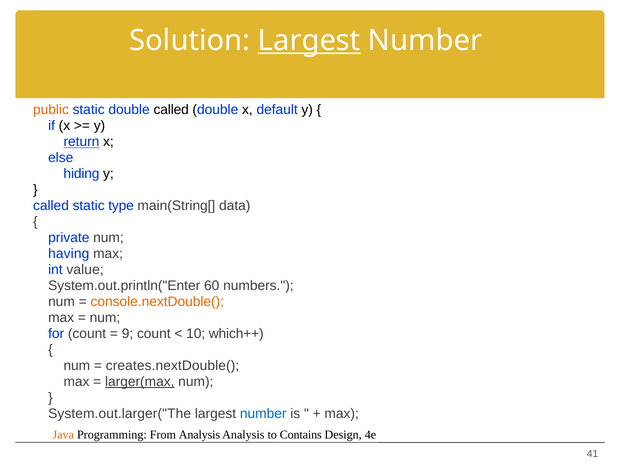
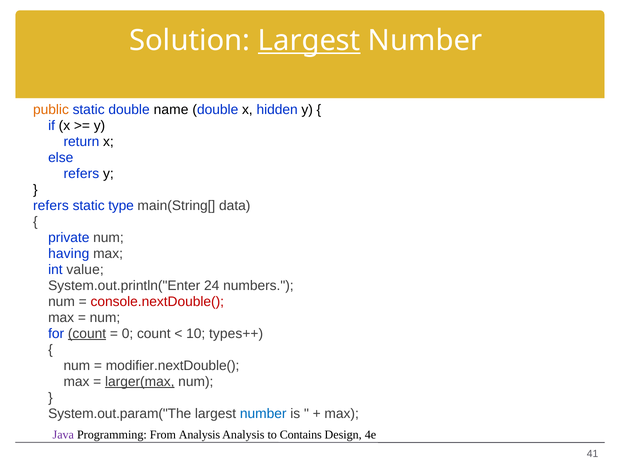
double called: called -> name (171, 110)
default: default -> hidden (277, 110)
return underline: present -> none (81, 142)
hiding: hiding -> refers (81, 174)
called: called -> refers (51, 206)
60: 60 -> 24 (212, 286)
console.nextDouble( colour: orange -> red (157, 302)
count underline: none -> present (87, 334)
9: 9 -> 0 (127, 334)
which++: which++ -> types++ (236, 334)
creates.nextDouble(: creates.nextDouble( -> modifier.nextDouble( (173, 366)
System.out.larger("The: System.out.larger("The -> System.out.param("The (120, 414)
Java colour: orange -> purple (63, 435)
